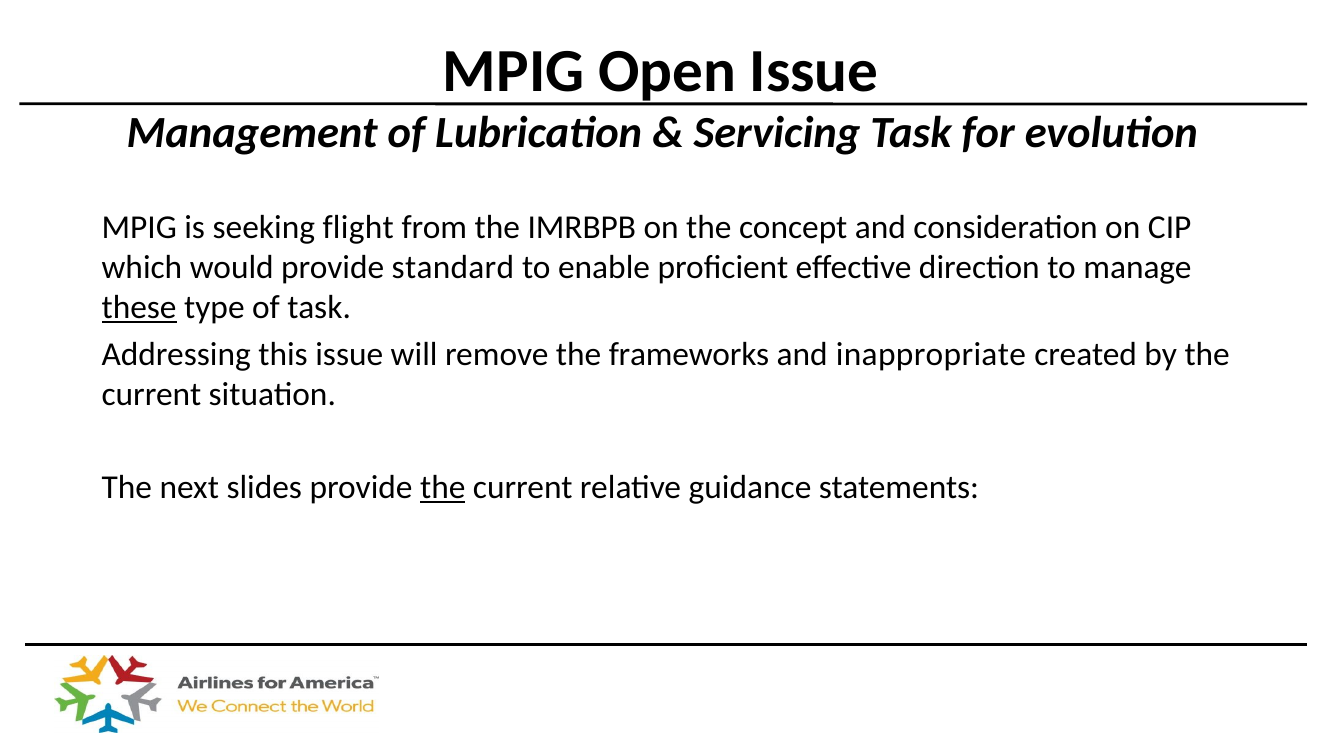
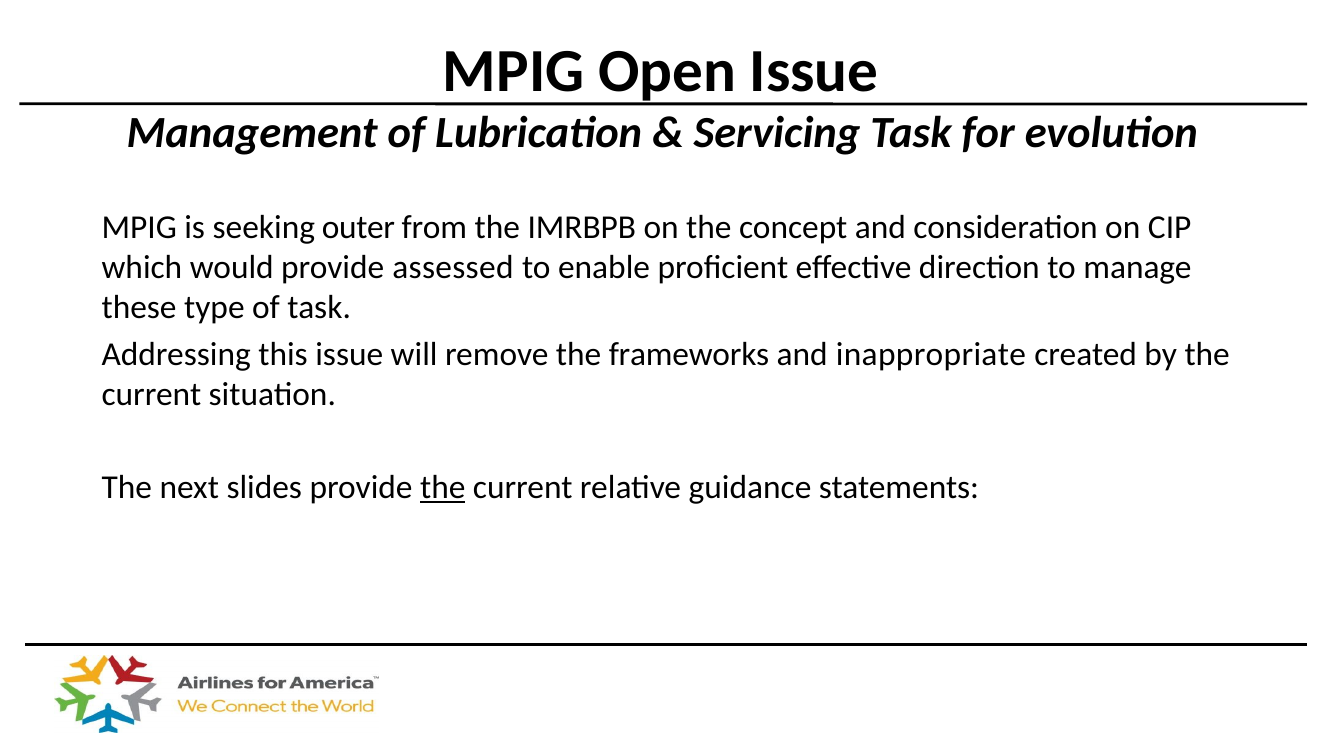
flight: flight -> outer (358, 227)
standard: standard -> assessed (453, 267)
these underline: present -> none (139, 308)
